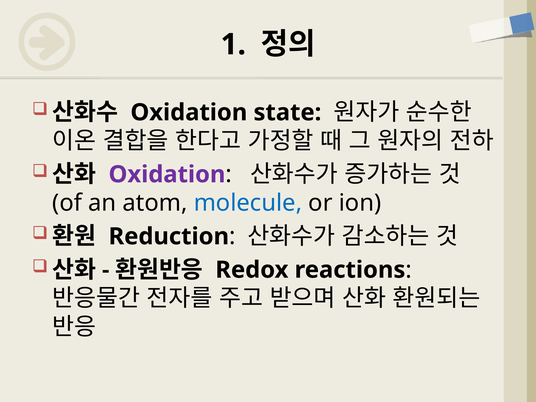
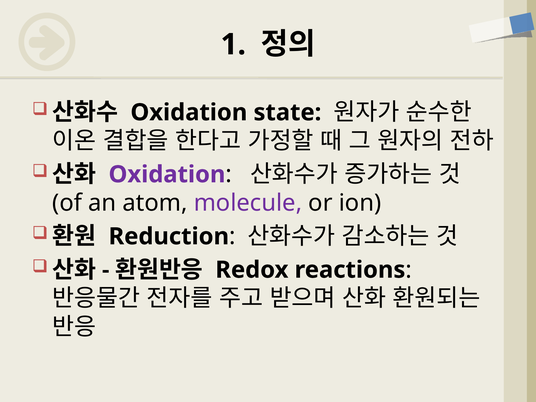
molecule colour: blue -> purple (248, 203)
